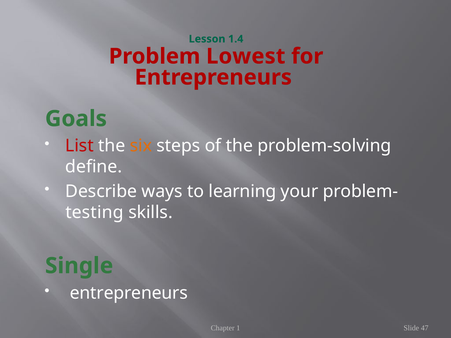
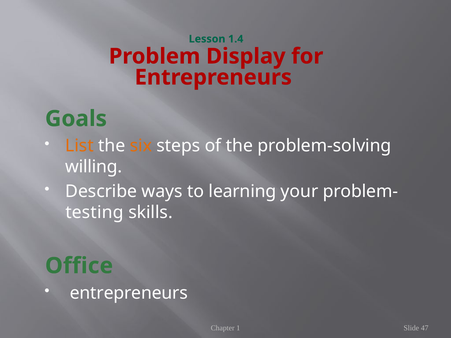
Lowest: Lowest -> Display (246, 56)
List colour: red -> orange (80, 146)
define: define -> willing (94, 167)
Single: Single -> Office (79, 266)
